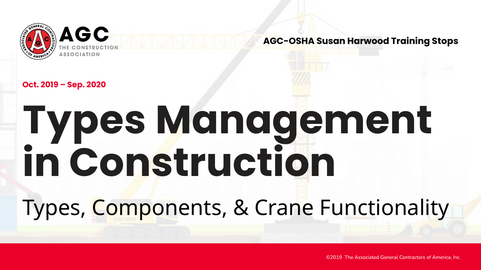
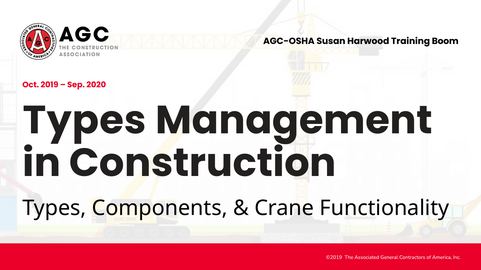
Stops: Stops -> Boom (445, 41)
